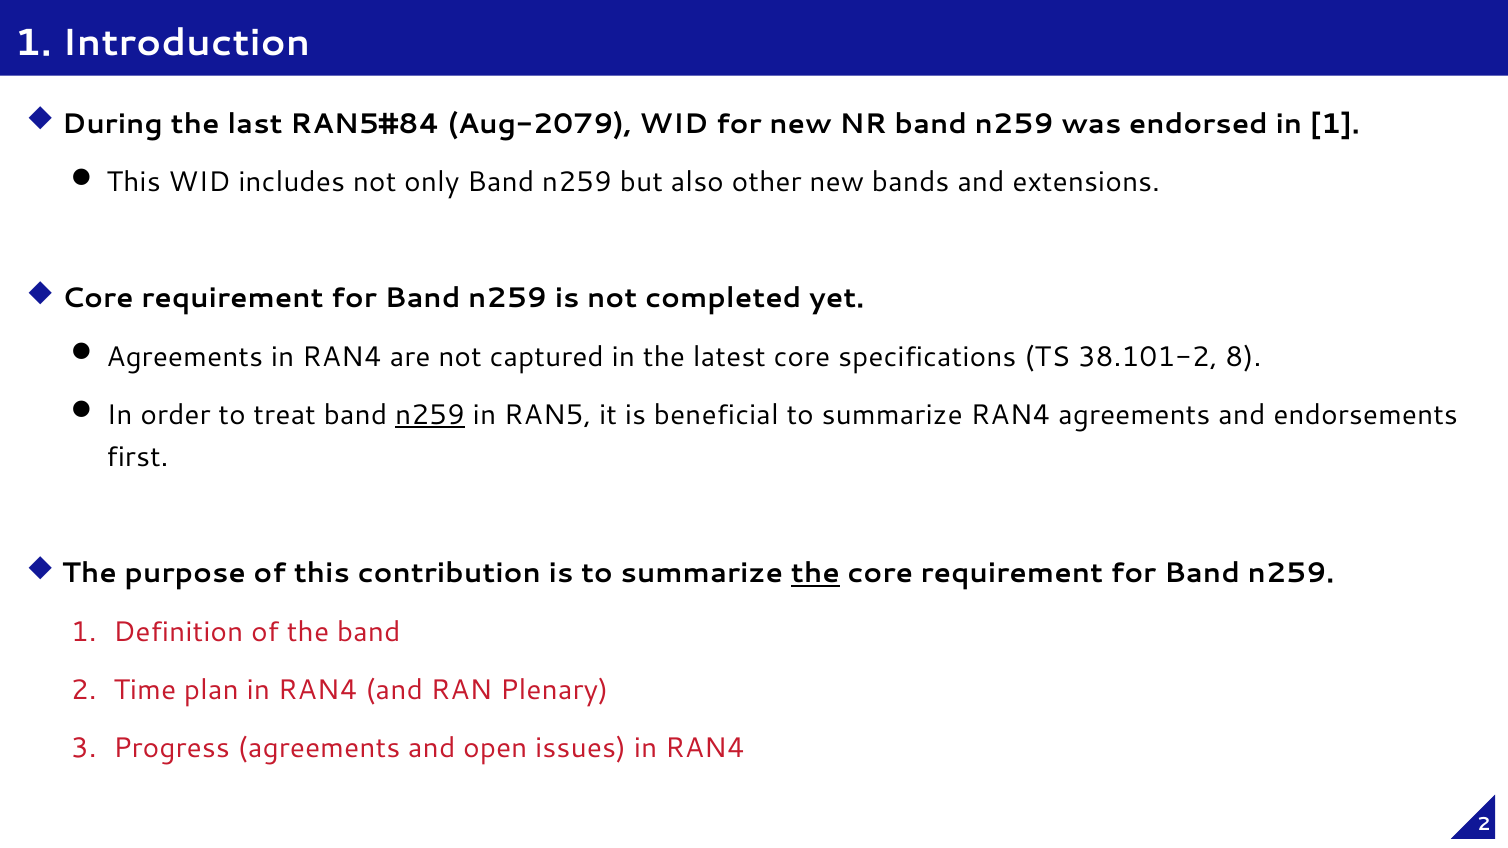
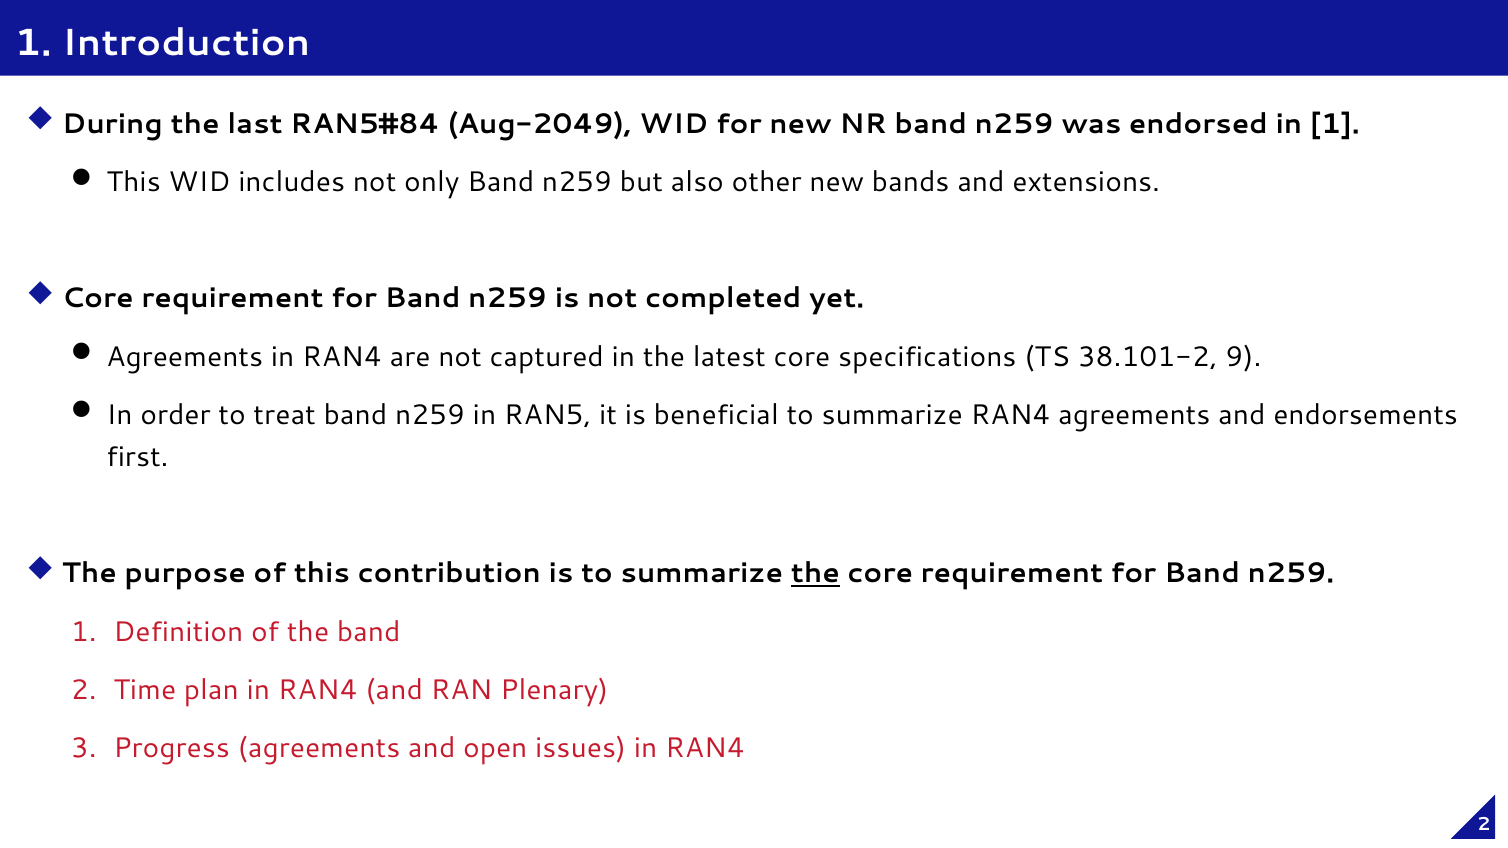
Aug-2079: Aug-2079 -> Aug-2049 (540, 124)
8: 8 -> 9 (1243, 357)
n259 underline: present -> none (430, 415)
